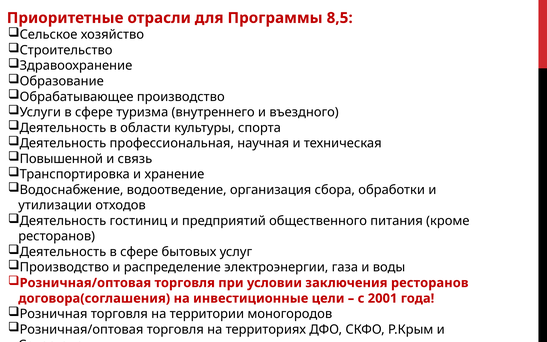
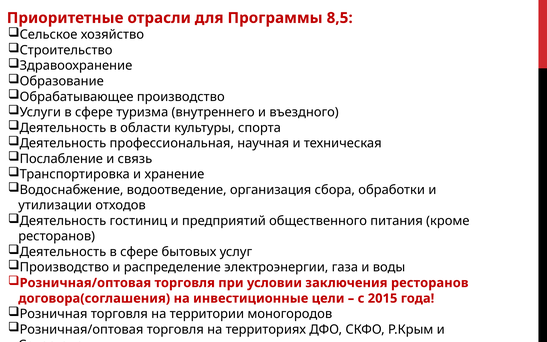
Повышенной: Повышенной -> Послабление (61, 159)
2001: 2001 -> 2015 (383, 298)
